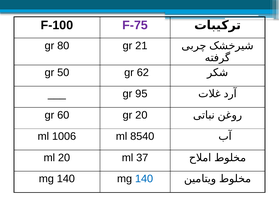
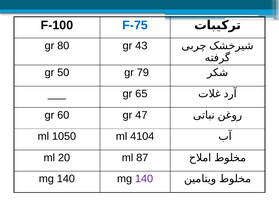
F-75 colour: purple -> blue (135, 25)
21: 21 -> 43 (141, 46)
62: 62 -> 79 (143, 73)
95: 95 -> 65 (141, 94)
gr 20: 20 -> 47 (141, 115)
1006: 1006 -> 1050 (64, 137)
8540: 8540 -> 4104 (142, 137)
37: 37 -> 87 (142, 158)
140 colour: blue -> purple (144, 179)
